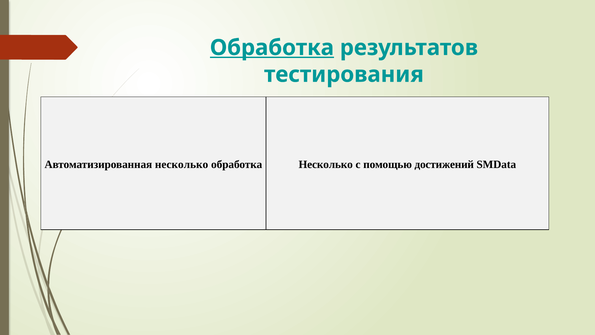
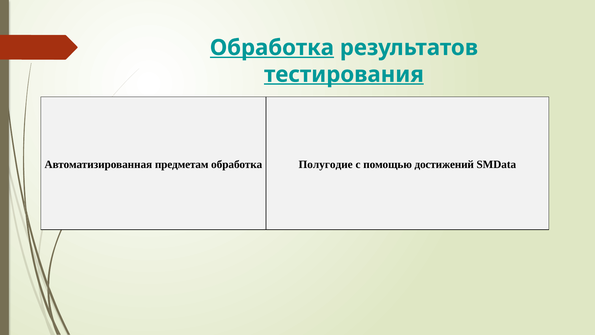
тестирования underline: none -> present (344, 74)
Автоматизированная несколько: несколько -> предметам (182, 164)
обработка Несколько: Несколько -> Полугодие (326, 164)
